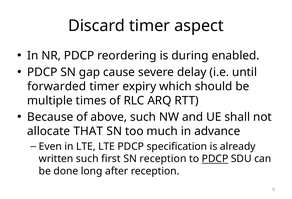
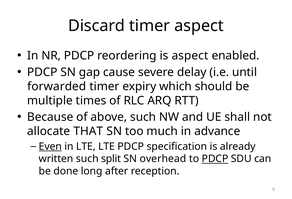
is during: during -> aspect (190, 56)
Even underline: none -> present (50, 146)
first: first -> split (111, 159)
SN reception: reception -> overhead (163, 159)
